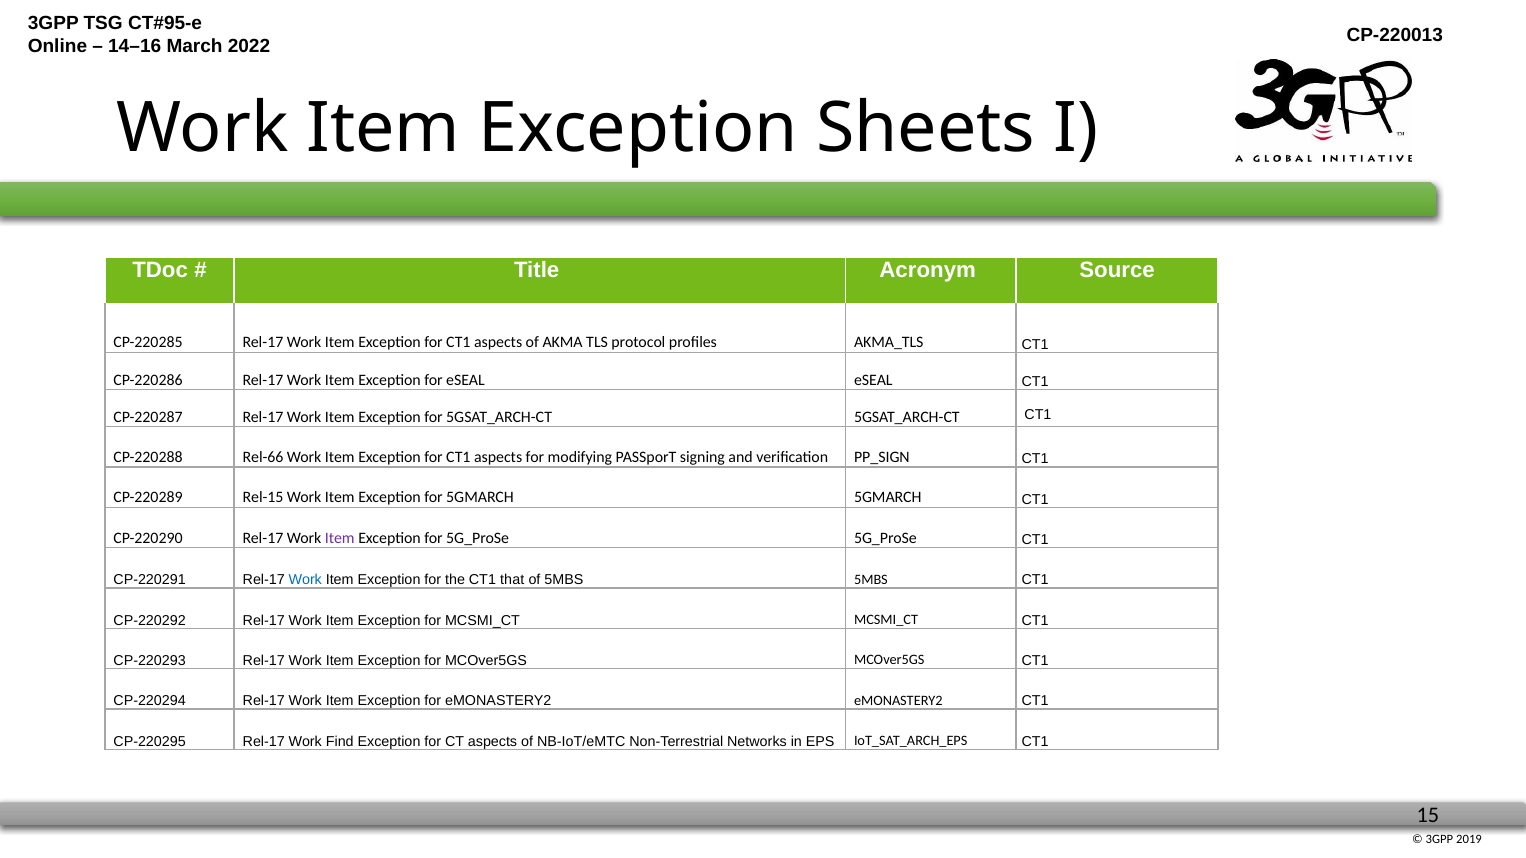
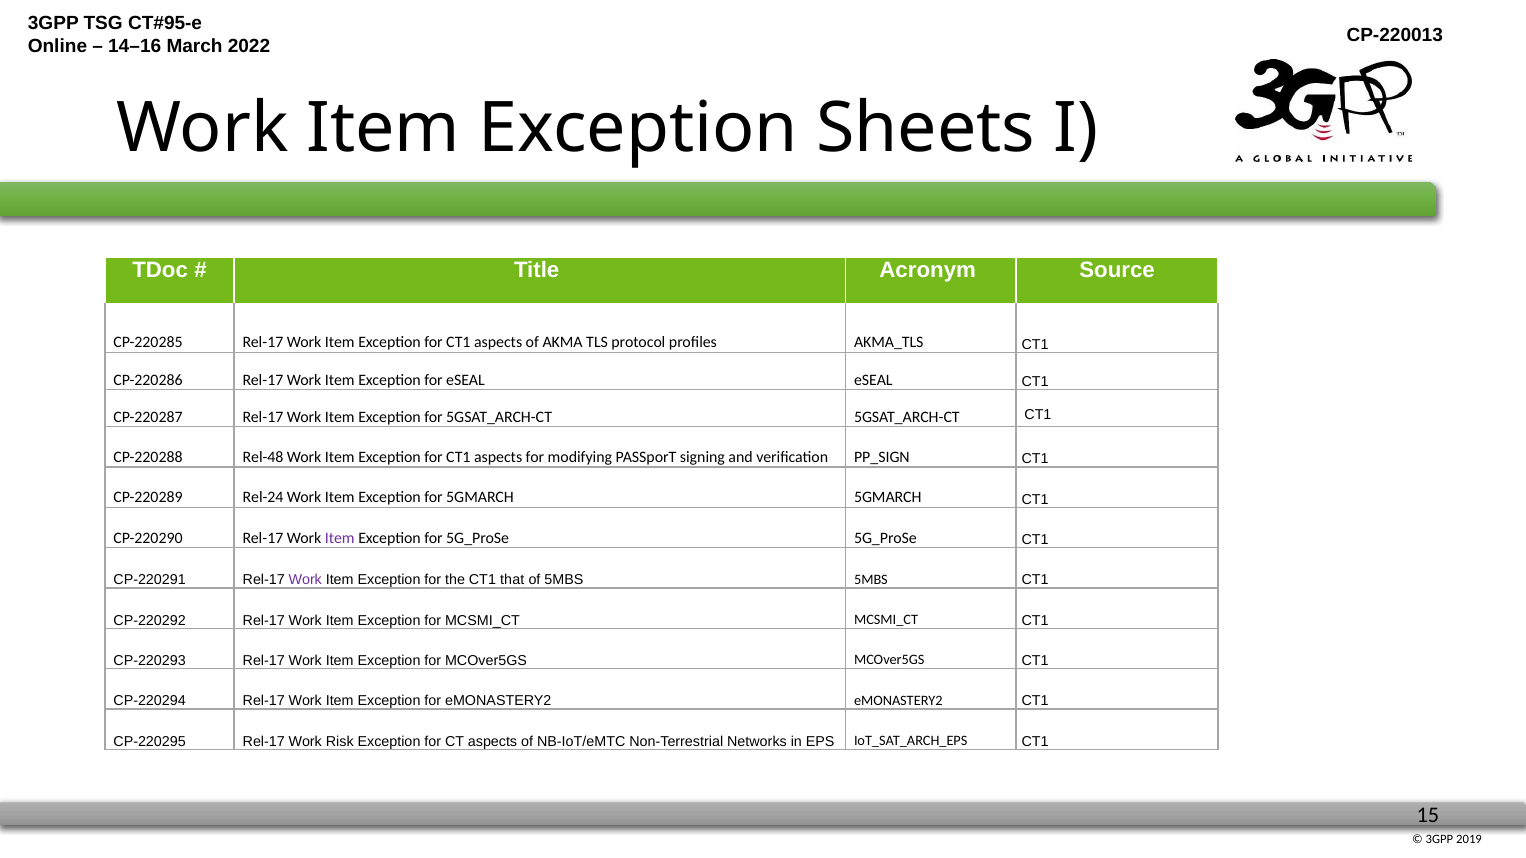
Rel-66: Rel-66 -> Rel-48 (263, 458)
Rel-15: Rel-15 -> Rel-24 (263, 498)
Work colour: blue -> purple (305, 580)
Find: Find -> Risk (340, 742)
